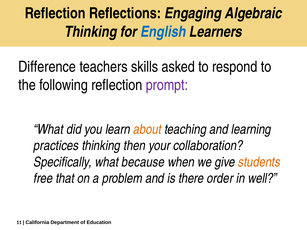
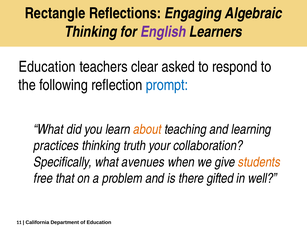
Reflection: Reflection -> Rectangle (55, 13)
English colour: blue -> purple (163, 32)
Difference: Difference -> Education (47, 67)
skills: skills -> clear (145, 67)
prompt colour: purple -> blue (167, 85)
then: then -> truth (135, 146)
because: because -> avenues (143, 162)
order: order -> gifted (220, 179)
